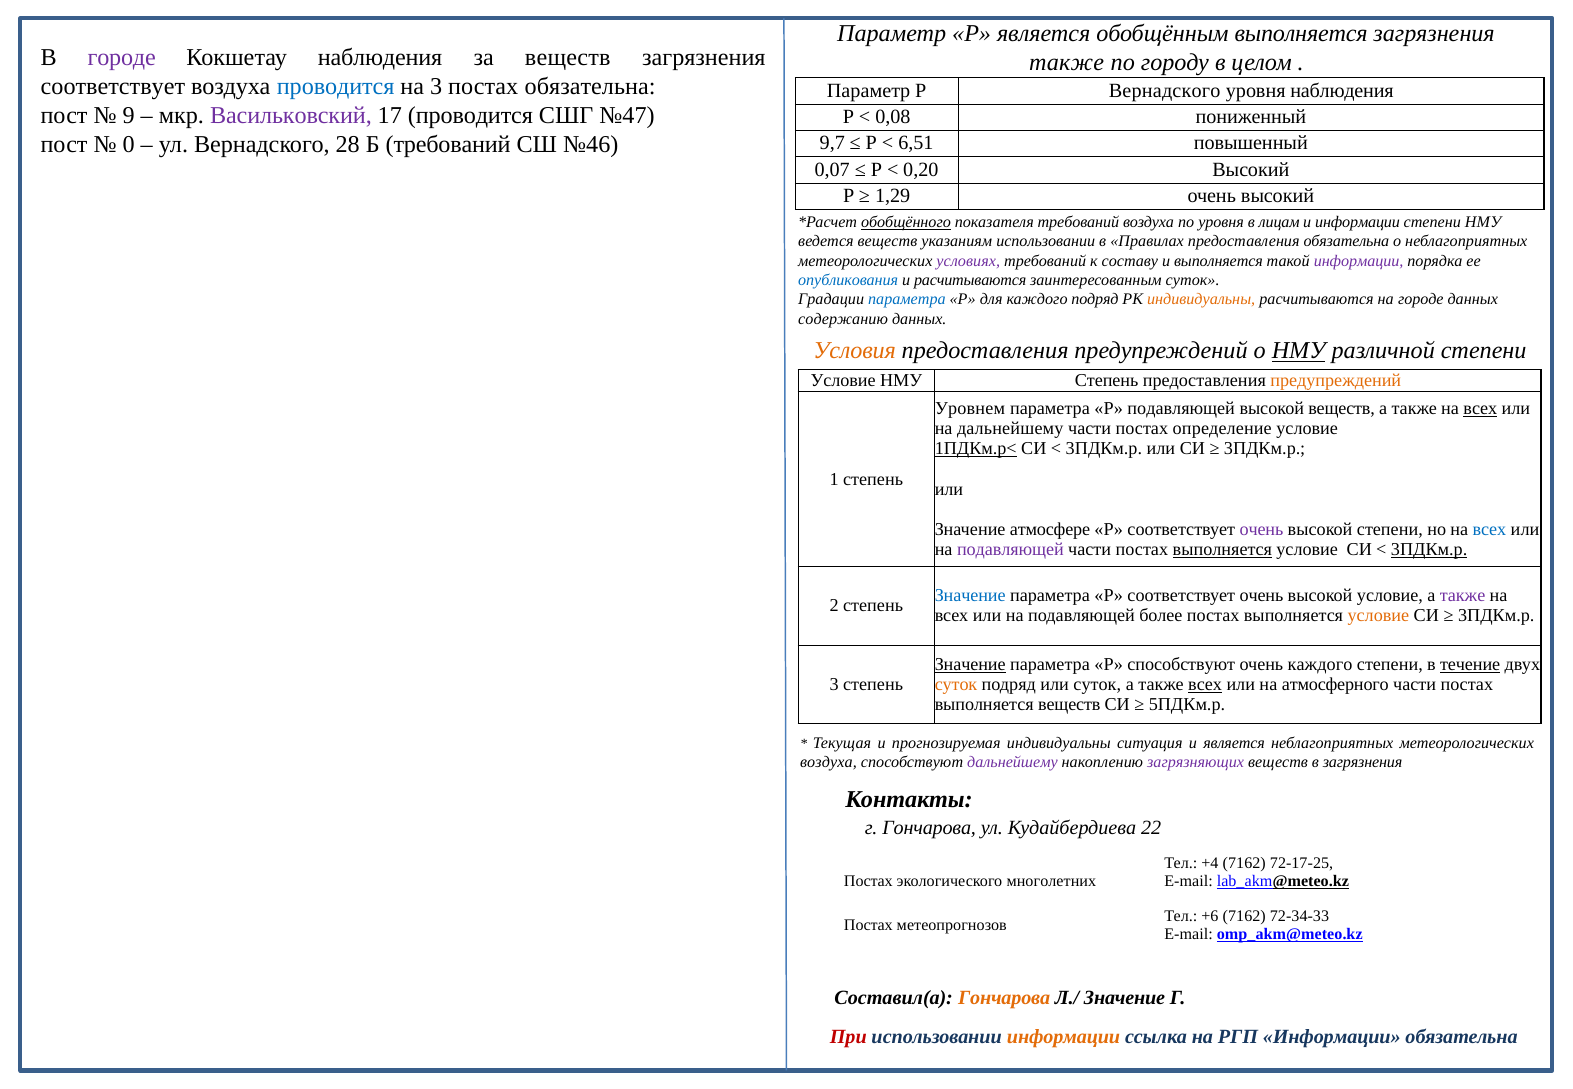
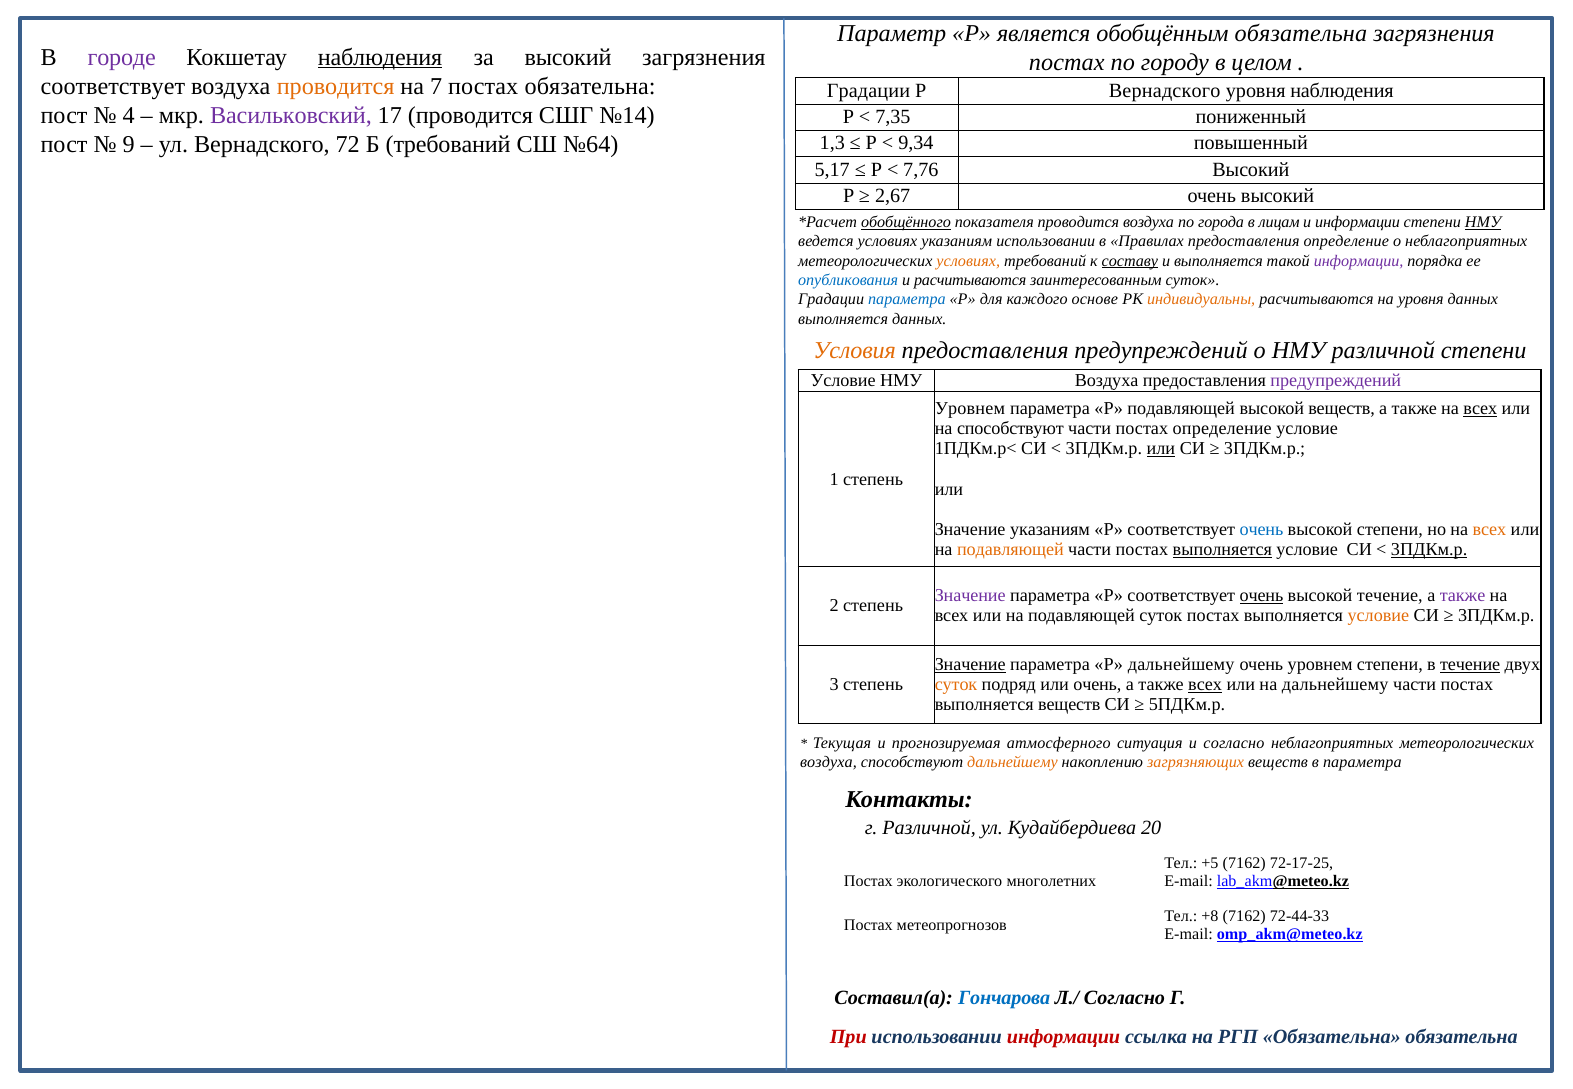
обобщённым выполняется: выполняется -> обязательна (1301, 34)
наблюдения underline: none -> present (380, 57)
за веществ: веществ -> высокий (568, 57)
также: также -> постах (1067, 63)
проводится colour: blue -> orange (336, 86)
на 3: 3 -> 7 (436, 86)
Параметр: Параметр -> Градации (868, 90)
9: 9 -> 4 (129, 115)
№47: №47 -> №14 (627, 115)
0,08: 0,08 -> 7,35 (893, 117)
0: 0 -> 9 (129, 144)
28: 28 -> 72 (348, 144)
№46: №46 -> №64 (591, 144)
9,7: 9,7 -> 1,3 (832, 143)
6,51: 6,51 -> 9,34 (916, 143)
0,07: 0,07 -> 5,17 (832, 170)
0,20: 0,20 -> 7,76 (921, 170)
1,29: 1,29 -> 2,67 (893, 196)
показателя требований: требований -> проводится (1078, 222)
по уровня: уровня -> города (1221, 222)
НМУ underline: none -> present (1483, 222)
ведется веществ: веществ -> условиях (887, 242)
предоставления обязательна: обязательна -> определение (1346, 242)
условиях colour: purple -> orange (968, 261)
составу underline: none -> present (1130, 261)
каждого подряд: подряд -> основе (1095, 299)
на городе: городе -> уровня (1421, 299)
содержанию: содержанию -> выполняется (843, 319)
НМУ underline: present -> none (1299, 351)
НМУ Степень: Степень -> Воздуха (1107, 381)
предупреждений colour: orange -> purple (1336, 381)
на дальнейшему: дальнейшему -> способствуют (1010, 429)
1ПДКм.р< underline: present -> none (976, 449)
или underline: none -> present (1161, 449)
Значение атмосфере: атмосфере -> указаниям (1050, 529)
очень colour: purple -> blue (1261, 529)
всех colour: blue -> orange (1490, 529)
подавляющей colour: purple -> orange (1010, 550)
Значение colour: blue -> purple (970, 596)
очень underline: none -> present (1261, 596)
высокой условие: условие -> течение (1390, 596)
подавляющей более: более -> суток (1161, 616)
Р способствуют: способствуют -> дальнейшему (1181, 664)
очень каждого: каждого -> уровнем (1320, 664)
или суток: суток -> очень (1097, 684)
на атмосферного: атмосферного -> дальнейшему (1335, 684)
прогнозируемая индивидуальны: индивидуальны -> атмосферного (1059, 743)
и является: является -> согласно (1234, 743)
дальнейшему colour: purple -> orange (1012, 762)
загрязняющих colour: purple -> orange (1196, 762)
в загрязнения: загрязнения -> параметра (1362, 762)
г Гончарова: Гончарова -> Различной (929, 828)
22: 22 -> 20 (1151, 828)
+4: +4 -> +5 (1210, 863)
+6: +6 -> +8 (1210, 916)
72-34-33: 72-34-33 -> 72-44-33 (1300, 916)
Гончарова colour: orange -> blue (1004, 998)
Л./ Значение: Значение -> Согласно (1124, 998)
информации colour: orange -> red (1064, 1037)
РГП Информации: Информации -> Обязательна (1332, 1037)
